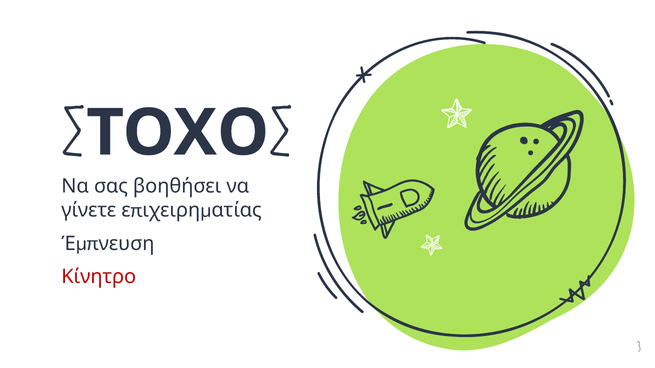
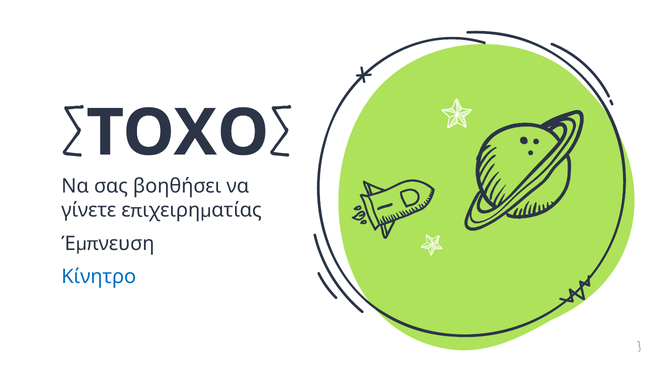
Κίνητρο colour: red -> blue (99, 277)
